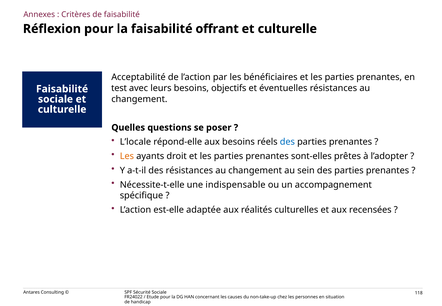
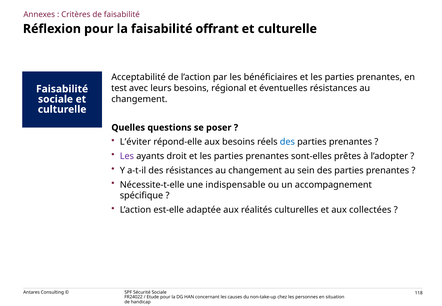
objectifs: objectifs -> régional (229, 88)
L’locale: L’locale -> L’éviter (135, 142)
Les colour: orange -> purple (127, 156)
recensées: recensées -> collectées (370, 210)
